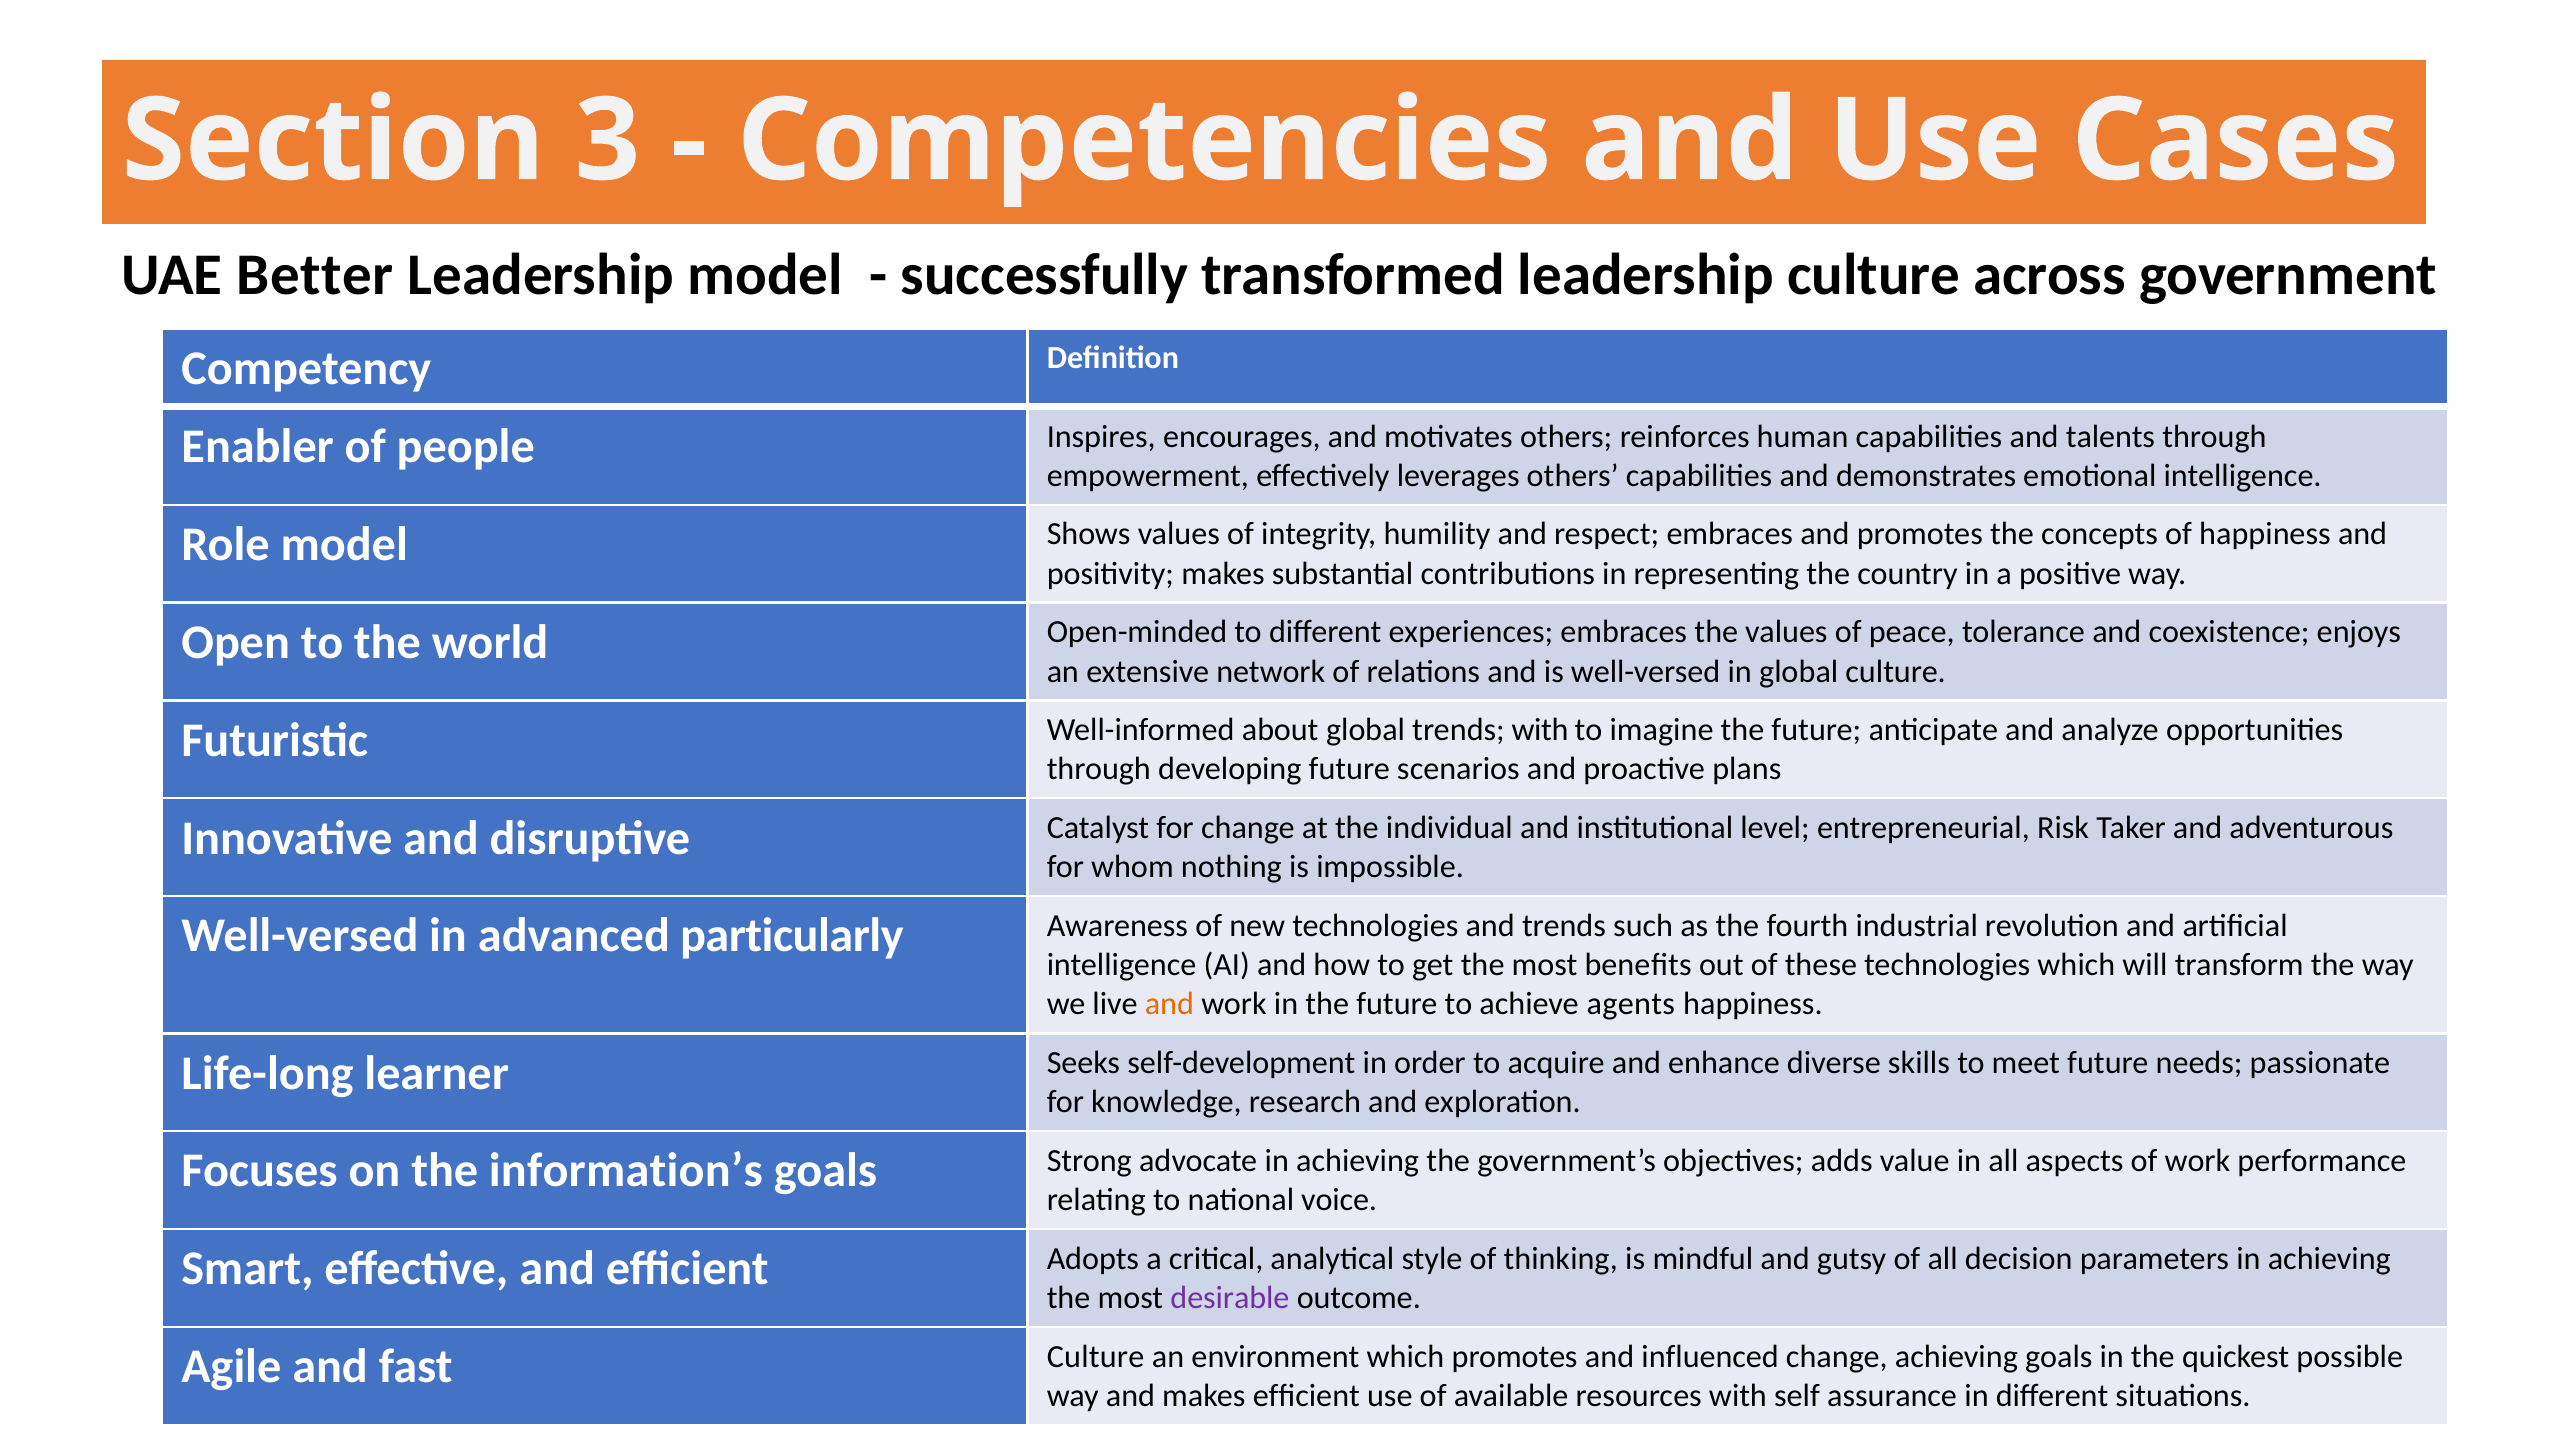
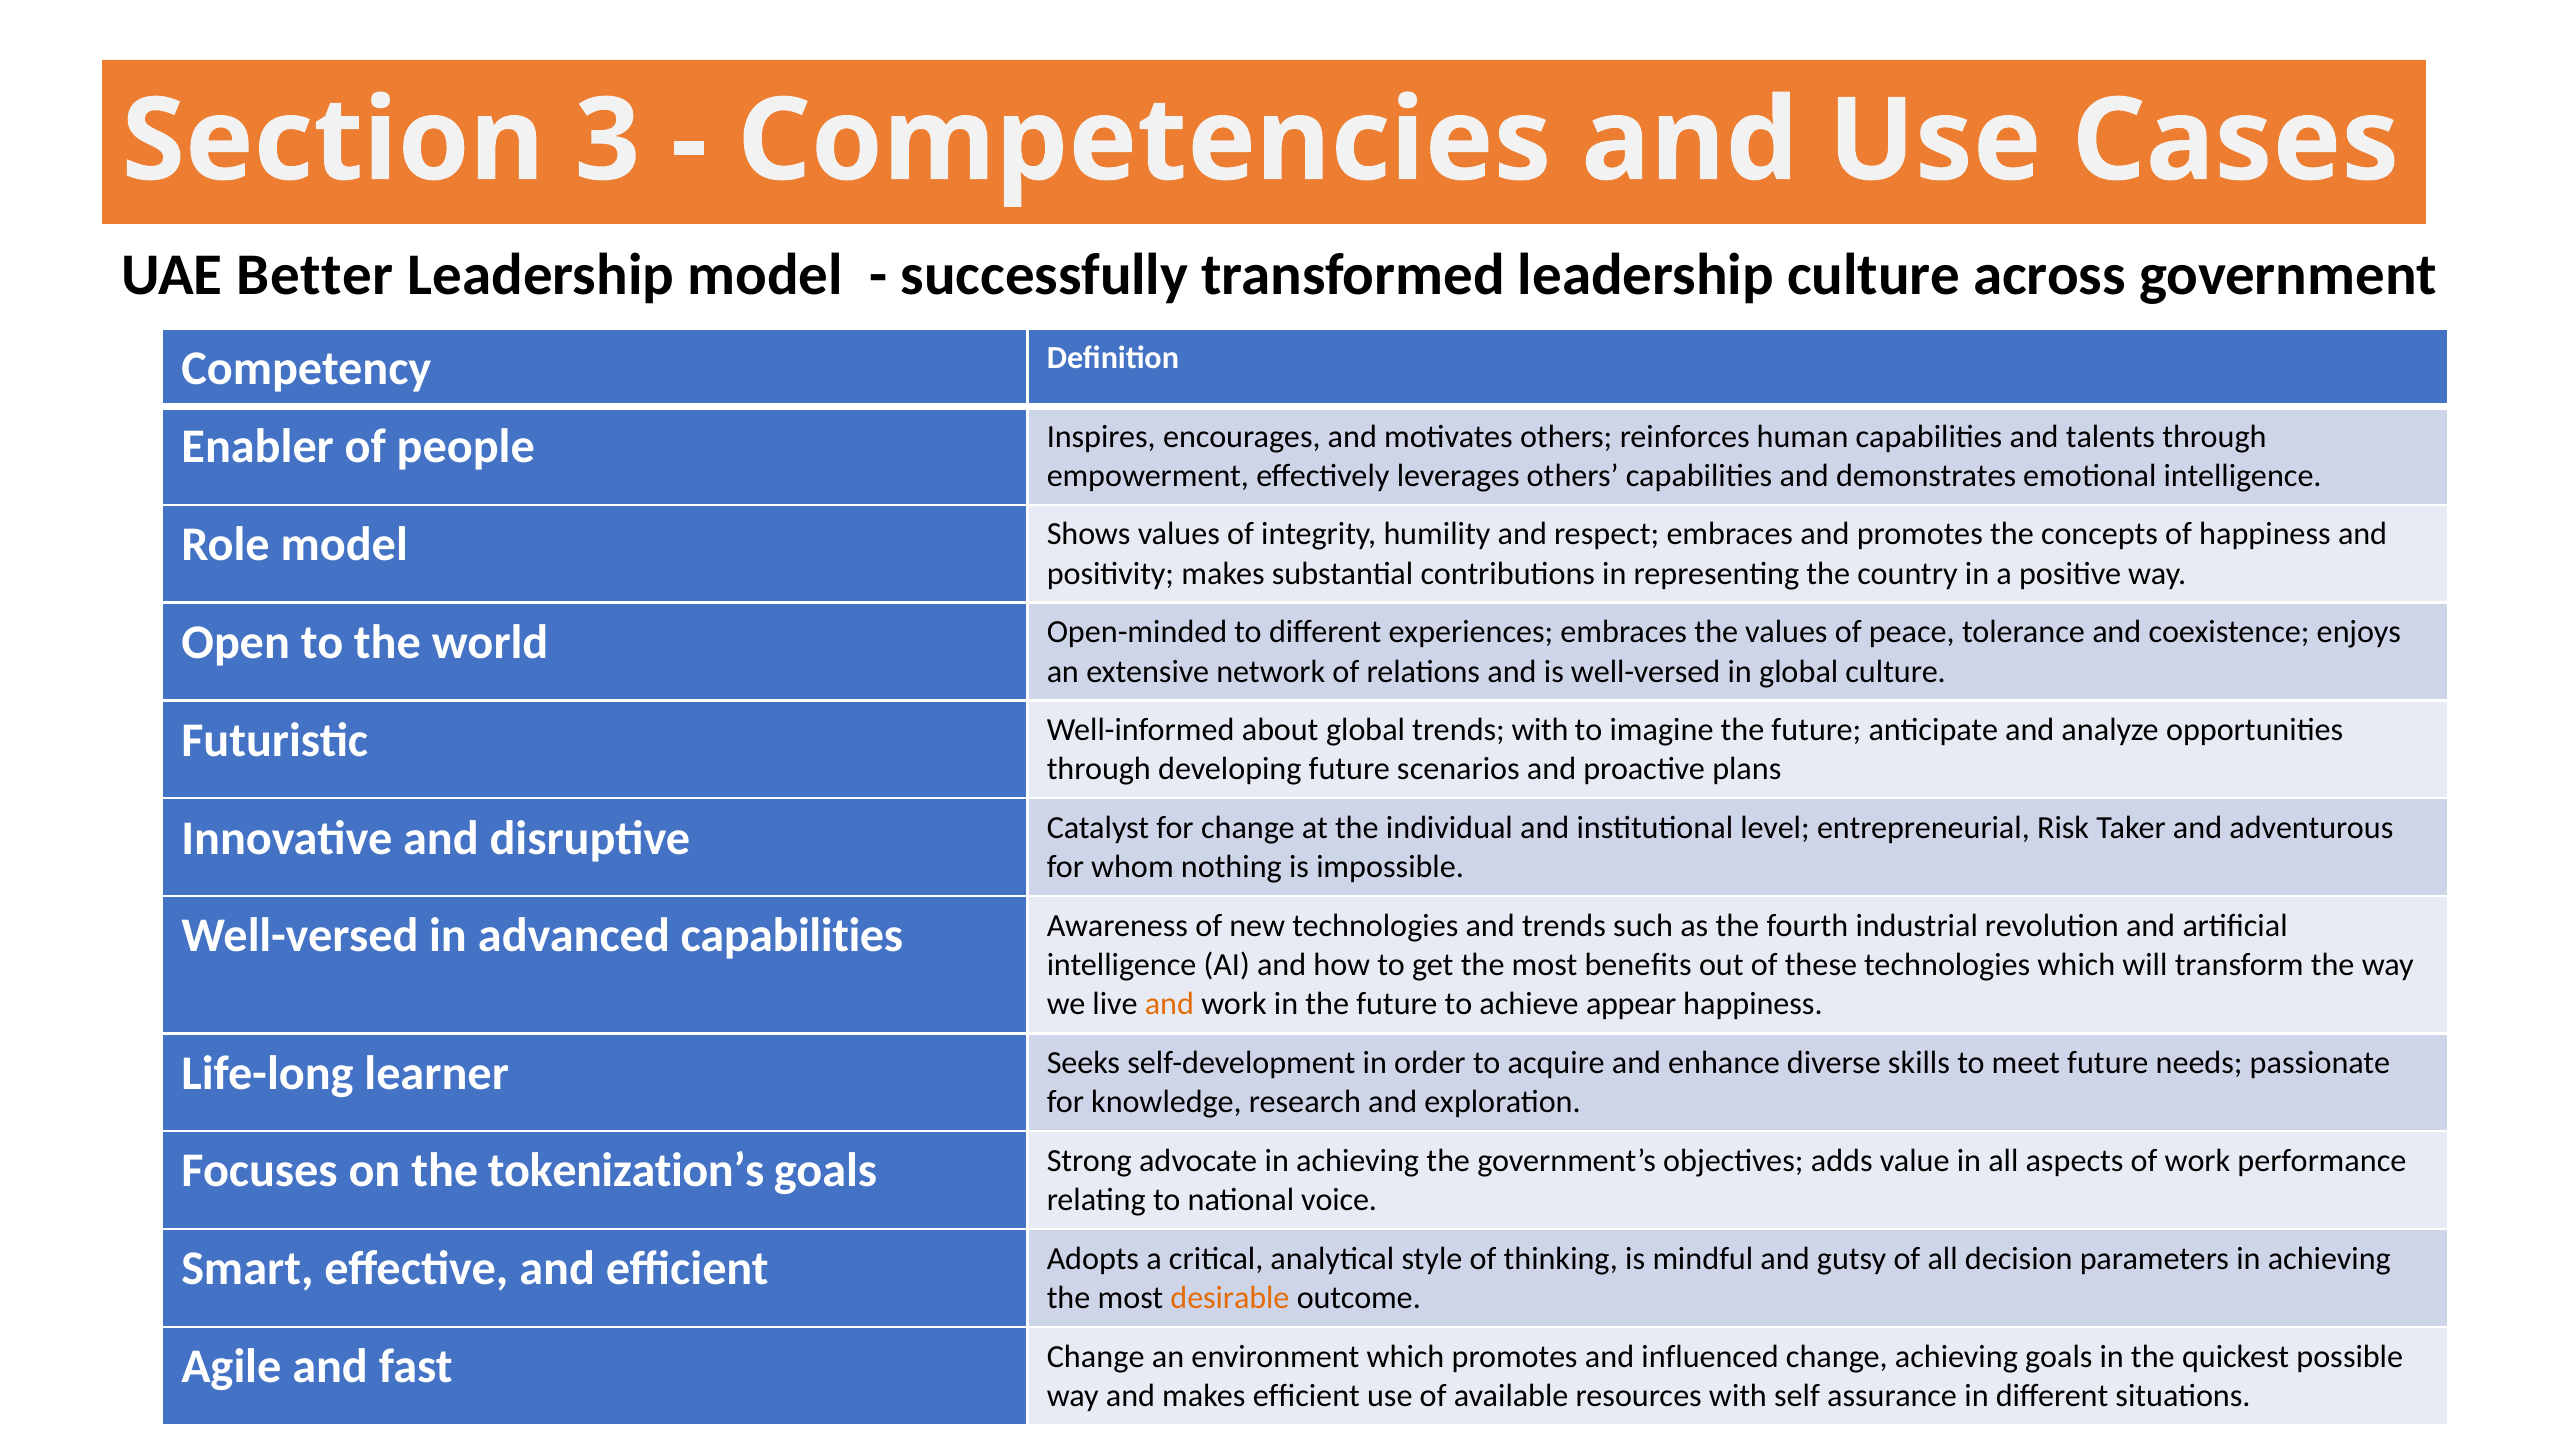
advanced particularly: particularly -> capabilities (792, 936)
agents: agents -> appear (1631, 1004)
information’s: information’s -> tokenization’s (626, 1171)
desirable colour: purple -> orange (1230, 1298)
fast Culture: Culture -> Change (1096, 1357)
